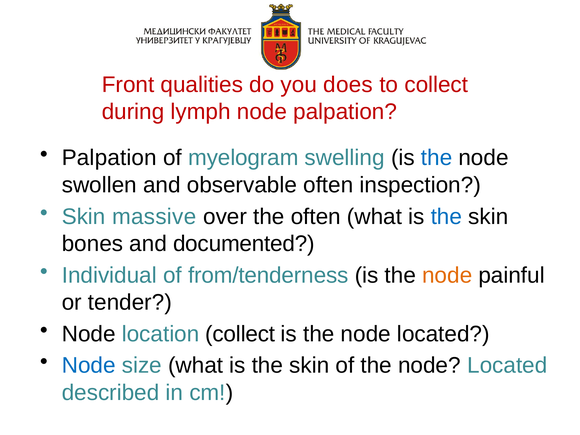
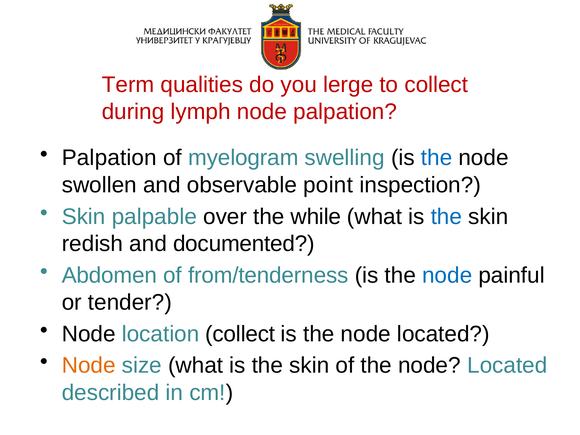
Front: Front -> Term (128, 85)
does: does -> lerge (348, 85)
observable often: often -> point (328, 185)
massive: massive -> palpable (154, 217)
the often: often -> while (316, 217)
bones: bones -> redish (92, 244)
Individual: Individual -> Abdomen (109, 275)
node colour: orange -> blue (447, 275)
Node colour: blue -> orange (89, 366)
